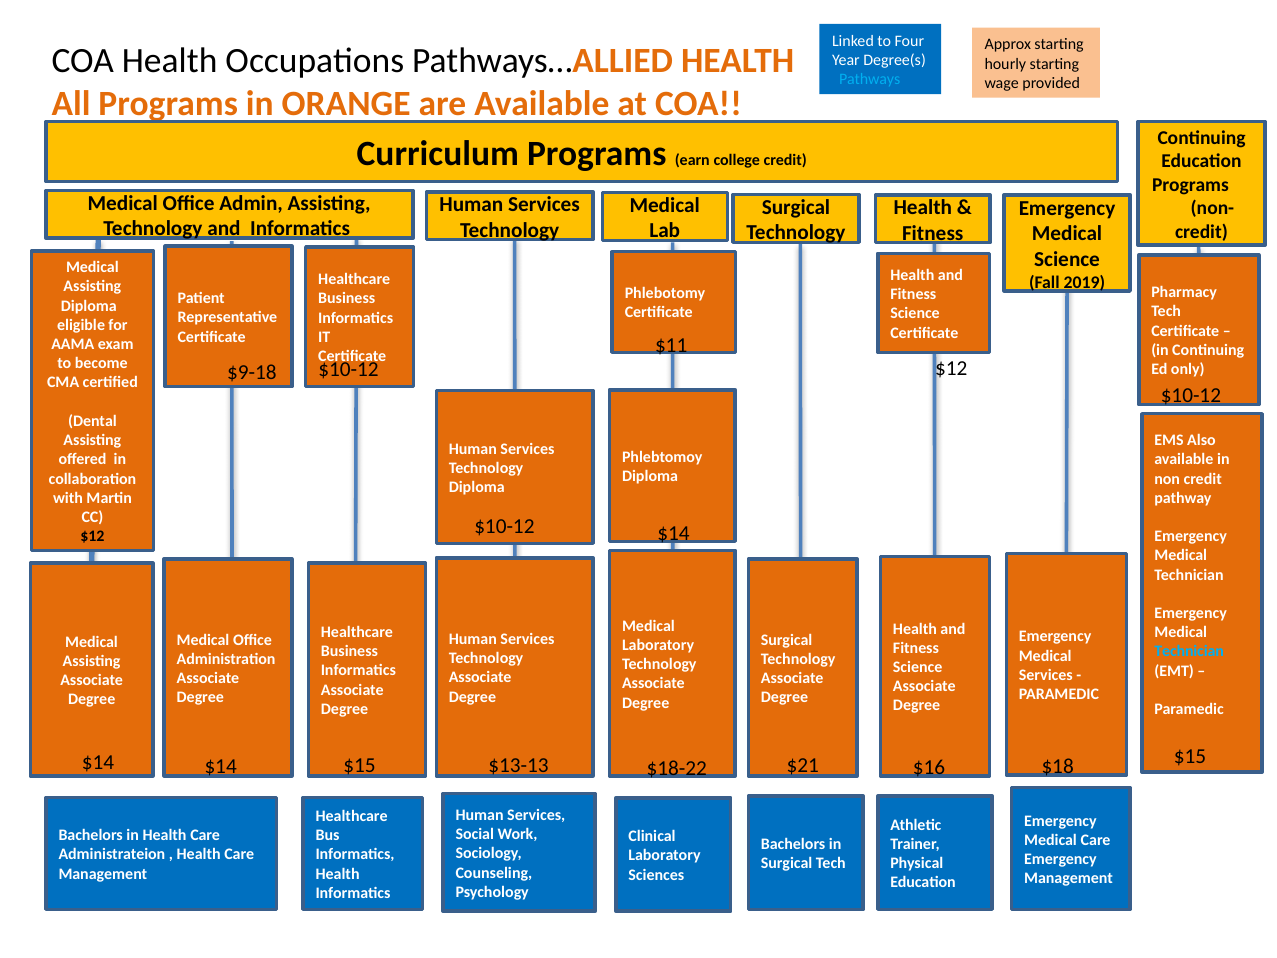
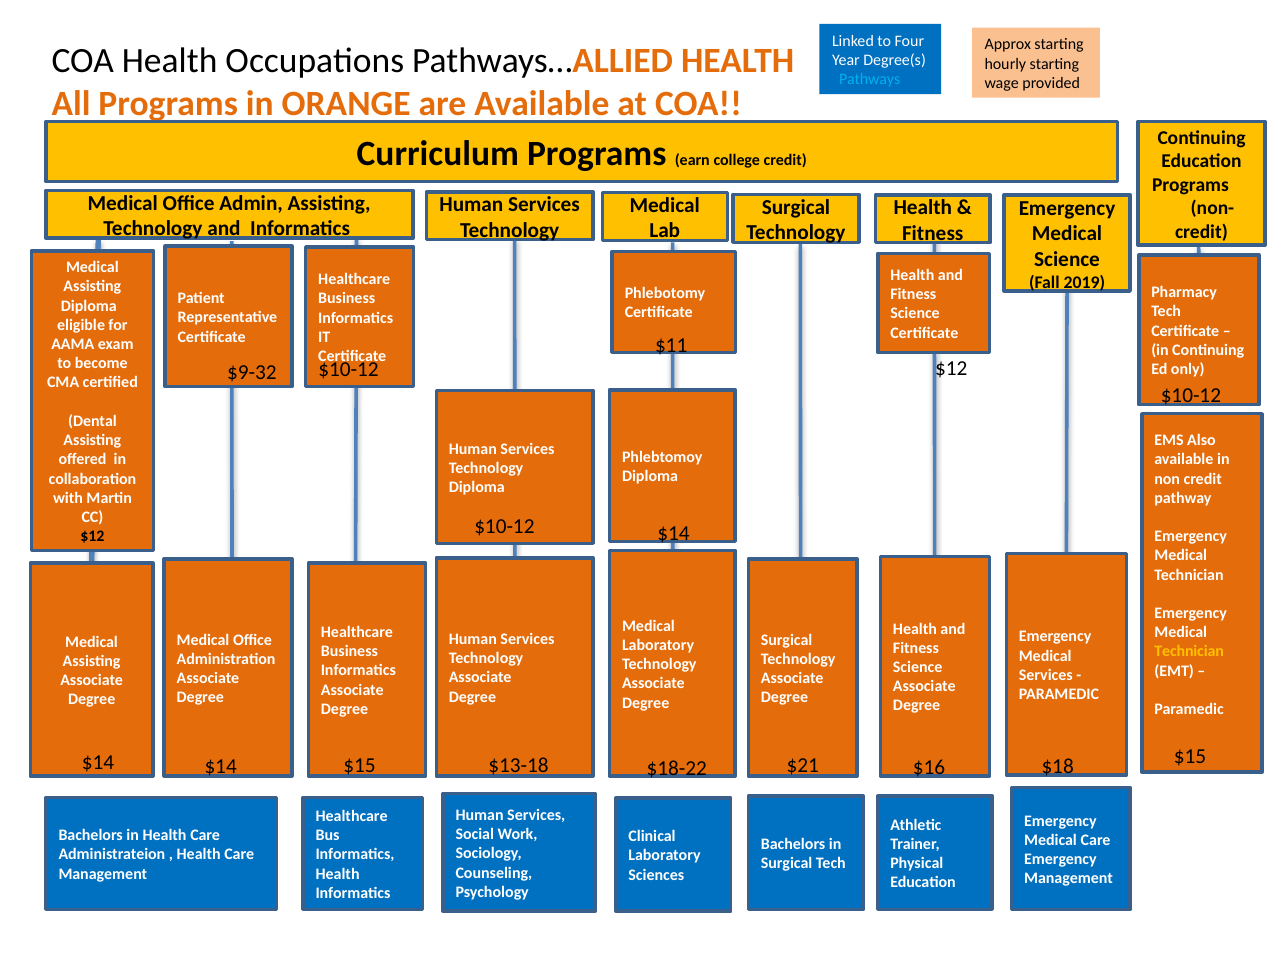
$9-18: $9-18 -> $9-32 (252, 372)
Technician colour: light blue -> yellow (1189, 651)
$13-13: $13-13 -> $13-18 (519, 765)
